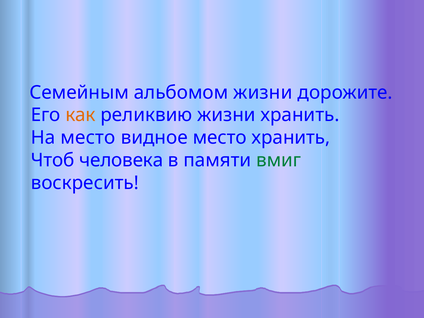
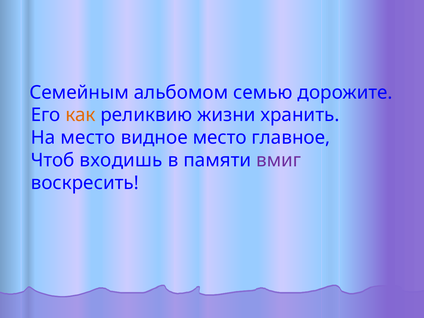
альбомом жизни: жизни -> семью (263, 92)
место хранить: хранить -> главное (291, 138)
человека: человека -> входишь (121, 160)
вмиг colour: green -> purple (279, 160)
